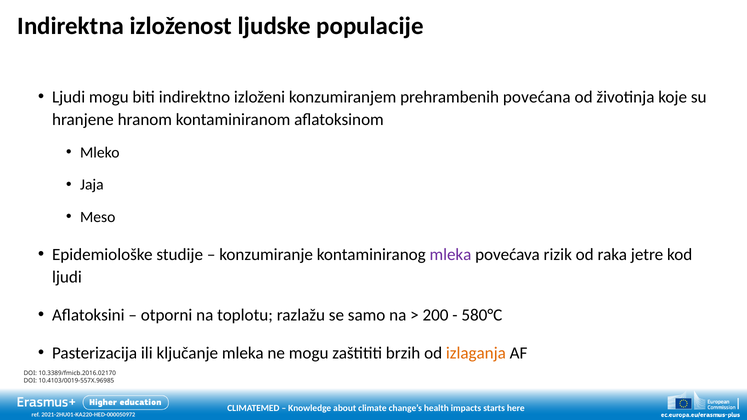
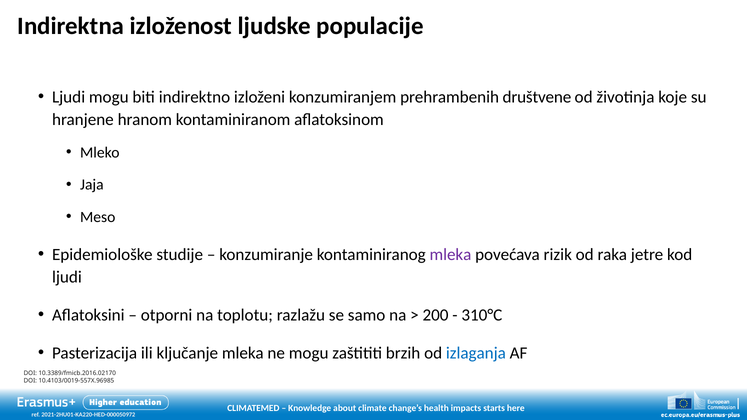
povećana: povećana -> društvene (537, 97)
580°C: 580°C -> 310°C (482, 315)
izlaganja colour: orange -> blue (476, 353)
